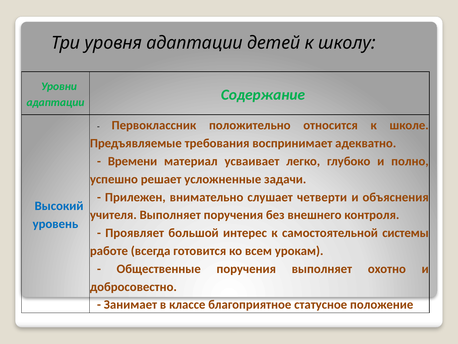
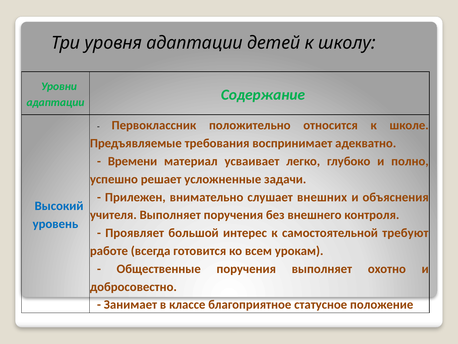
четверти: четверти -> внешних (322, 197)
системы: системы -> требуют (405, 233)
